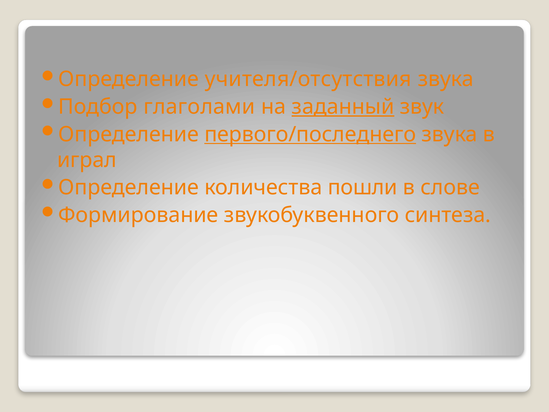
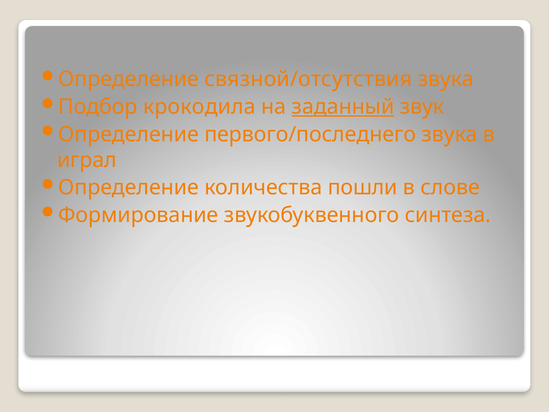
учителя/отсутствия: учителя/отсутствия -> связной/отсутствия (308, 79)
глаголами: глаголами -> крокодила (199, 107)
первого/последнего underline: present -> none (310, 134)
